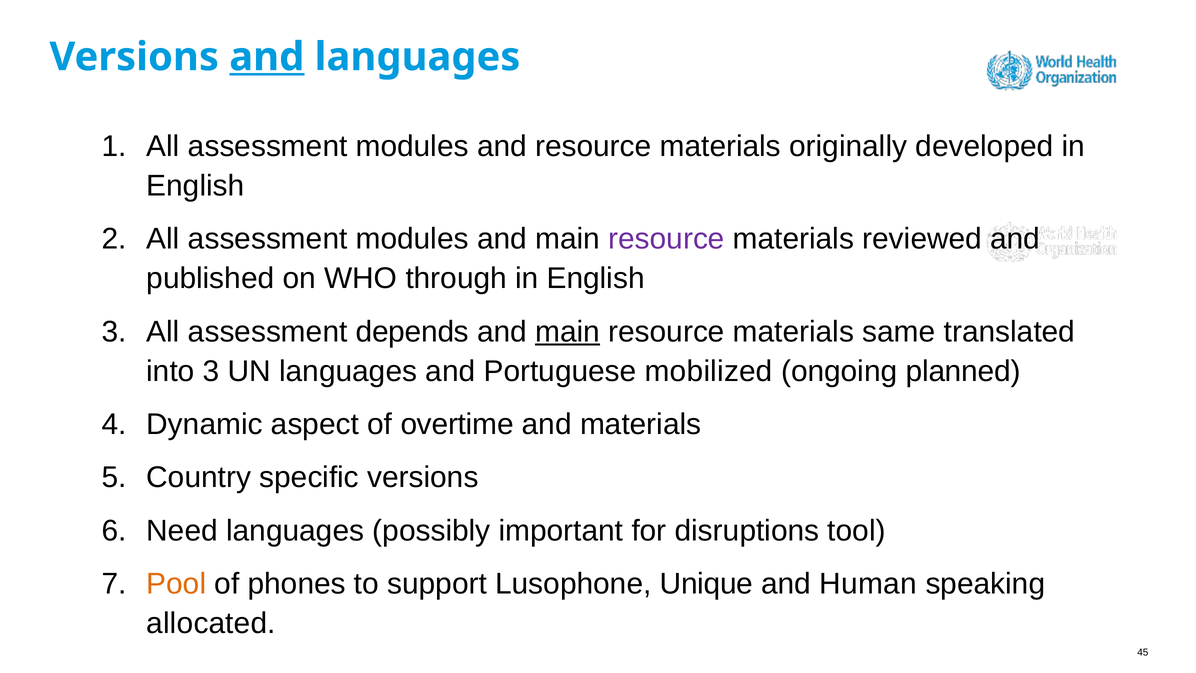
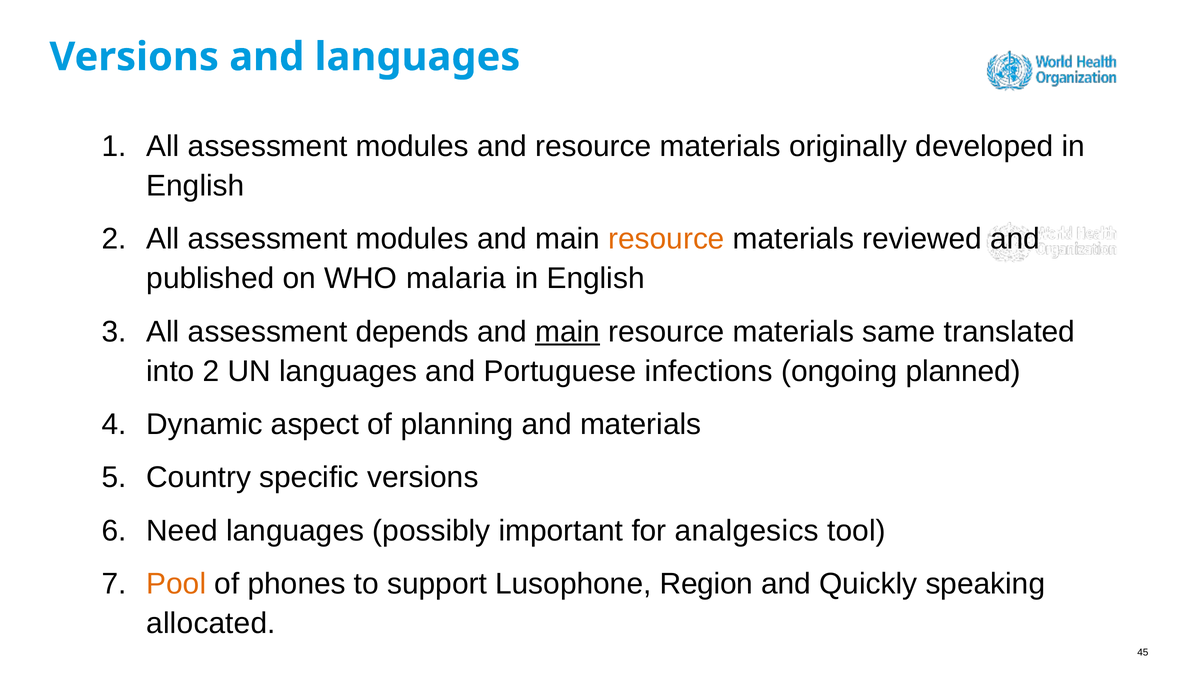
and underline: present -> none (267, 57)
resource colour: purple -> orange (666, 239)
through: through -> malaria (456, 278)
into 3: 3 -> 2 (211, 371)
mobilized: mobilized -> infections (709, 371)
overtime: overtime -> planning (457, 424)
disruptions: disruptions -> analgesics (747, 531)
Unique: Unique -> Region (706, 584)
Human: Human -> Quickly (868, 584)
